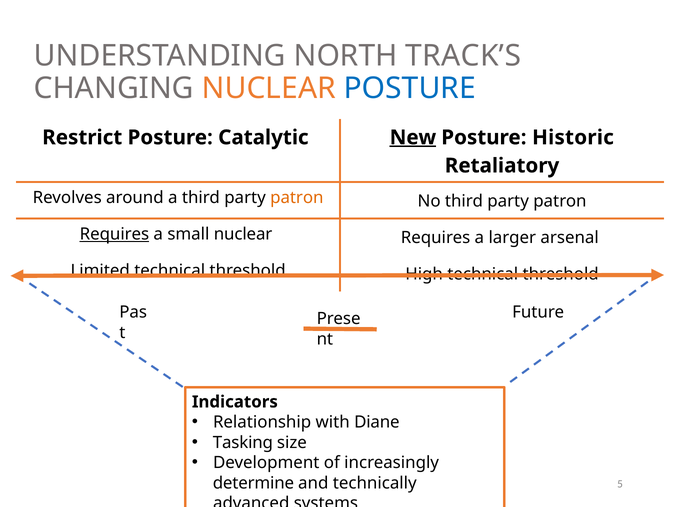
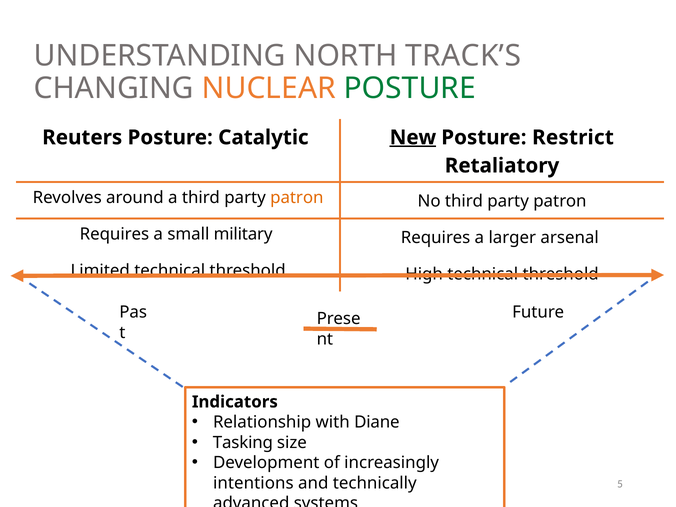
POSTURE colour: blue -> green (410, 88)
Restrict: Restrict -> Reuters (82, 137)
Historic: Historic -> Restrict (573, 137)
Requires underline: present -> none (114, 234)
small nuclear: nuclear -> military (243, 234)
determine: determine -> intentions (253, 483)
